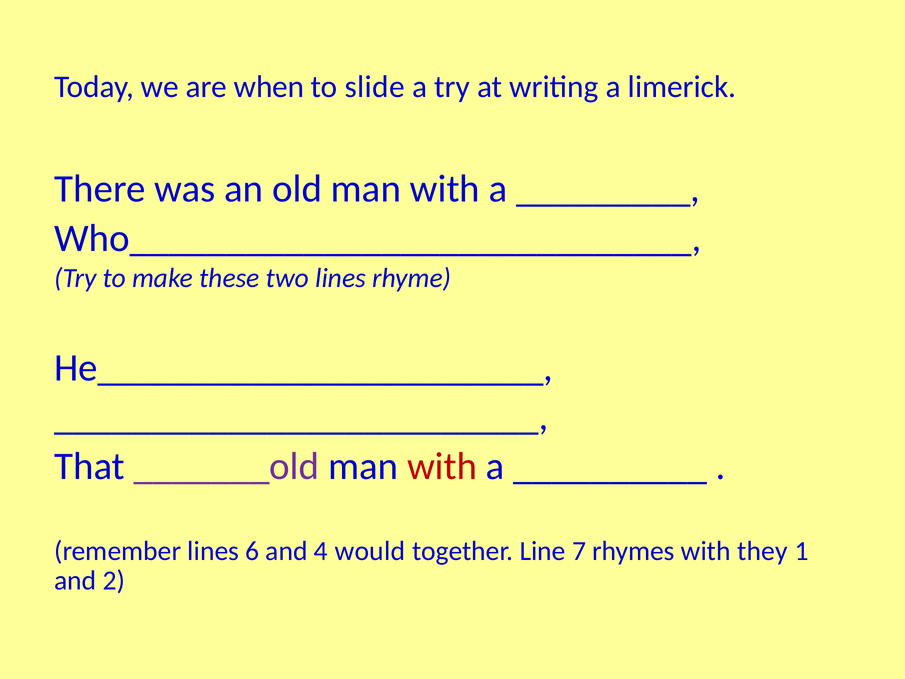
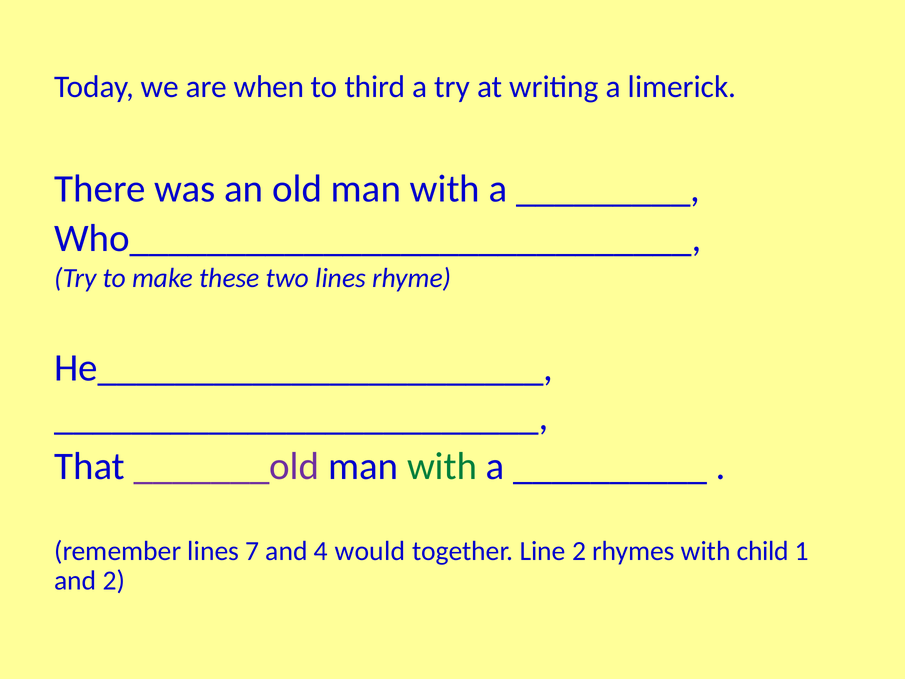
slide: slide -> third (375, 87)
with colour: red -> green (442, 466)
6: 6 -> 7 (252, 551)
Line 7: 7 -> 2 (579, 551)
they: they -> child (763, 551)
